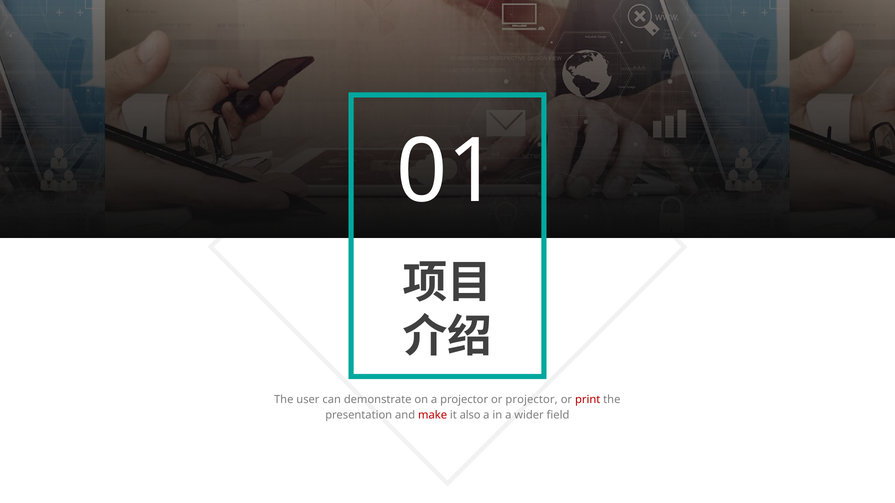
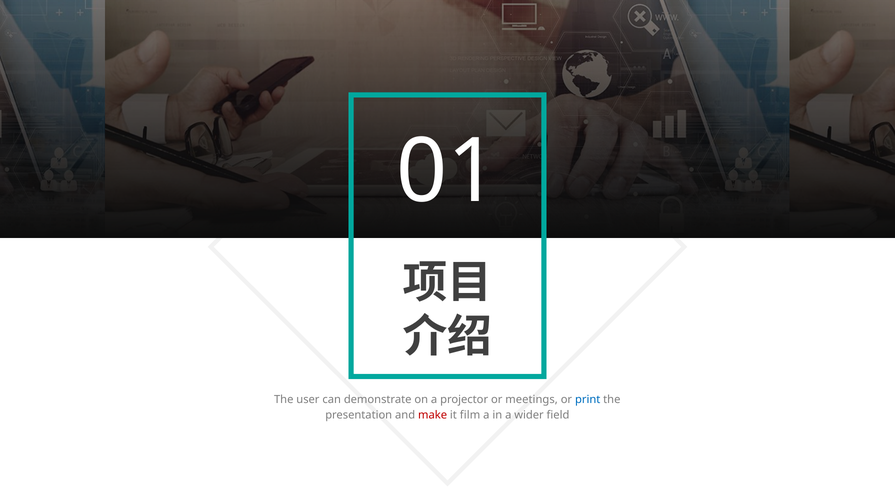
or projector: projector -> meetings (532, 400)
print colour: red -> blue (588, 400)
also: also -> film (470, 415)
